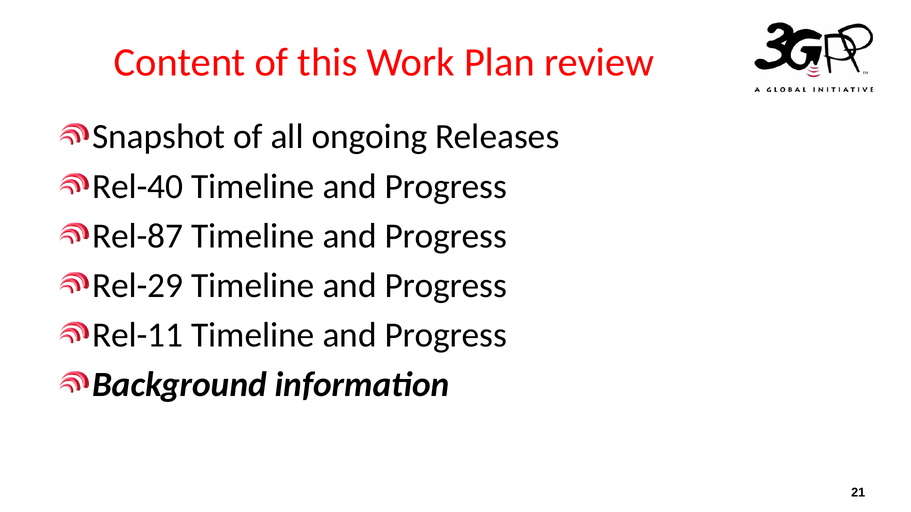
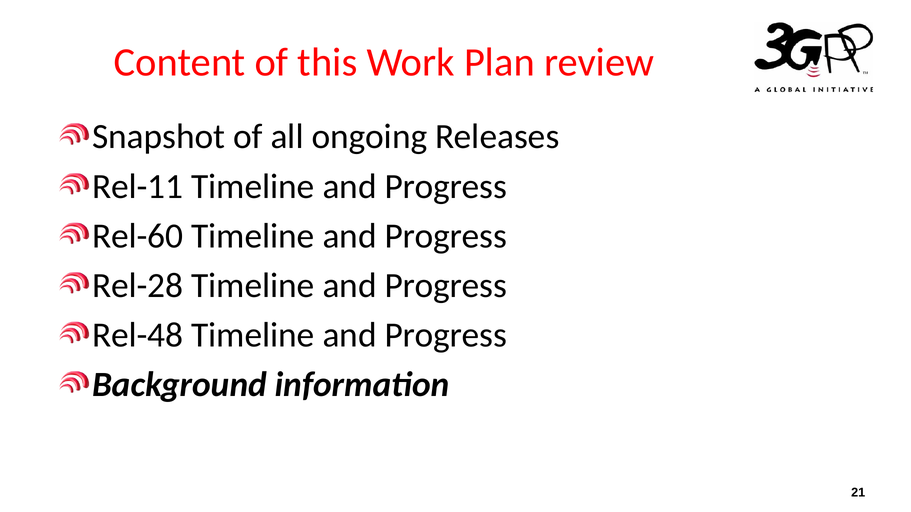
Rel-40: Rel-40 -> Rel-11 (138, 187)
Rel-87: Rel-87 -> Rel-60 (138, 236)
Rel-29: Rel-29 -> Rel-28 (138, 286)
Rel-11: Rel-11 -> Rel-48 (138, 335)
